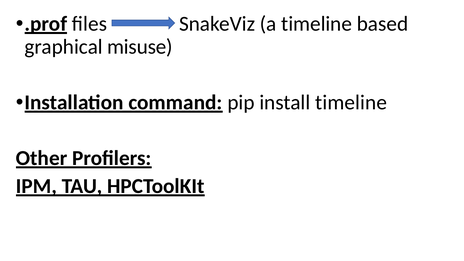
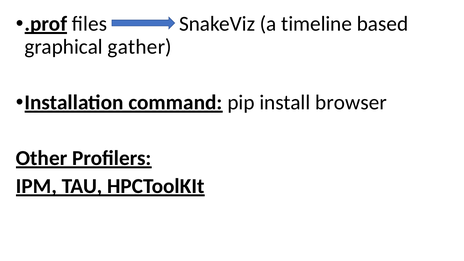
misuse: misuse -> gather (140, 47)
install timeline: timeline -> browser (351, 103)
